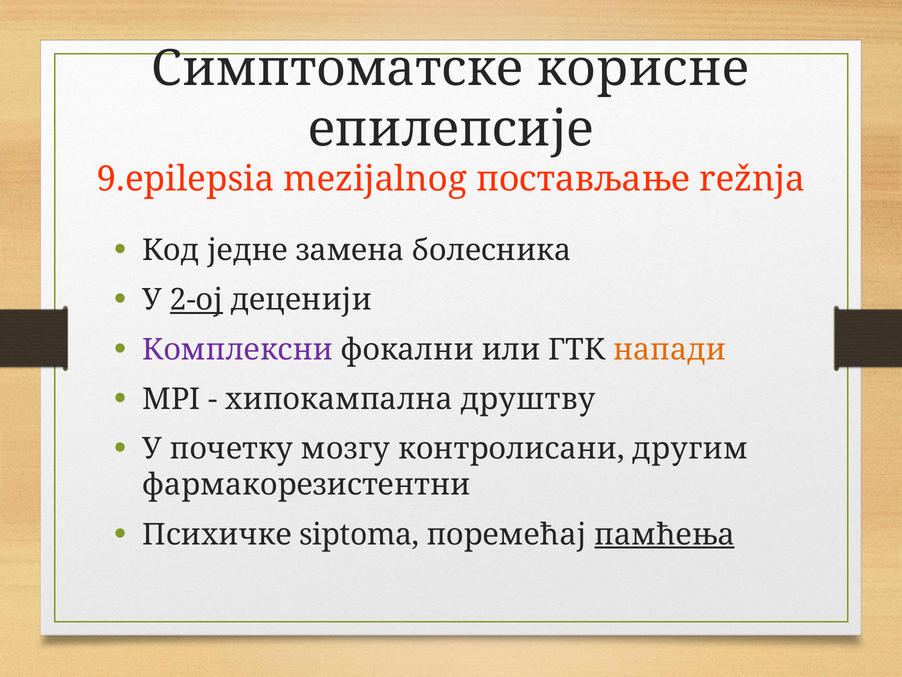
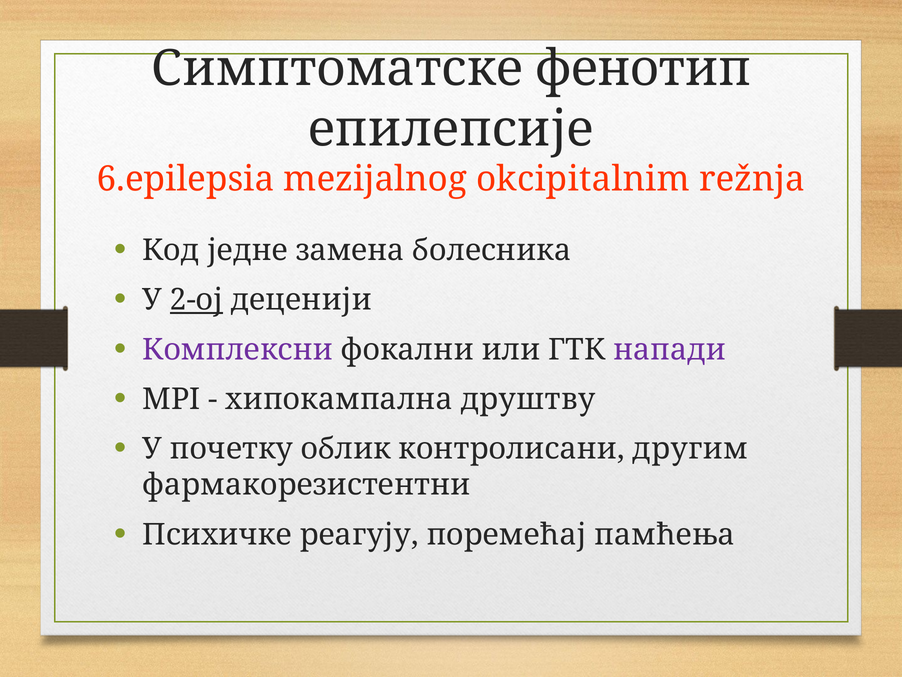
корисне: корисне -> фенотип (643, 69)
9.epilepsia: 9.epilepsia -> 6.epilepsia (186, 179)
постављање: постављање -> okcipitalnim (583, 179)
напади colour: orange -> purple (670, 349)
мозгу: мозгу -> облик (346, 449)
siptoma: siptoma -> реагују (359, 534)
памћења underline: present -> none (664, 534)
